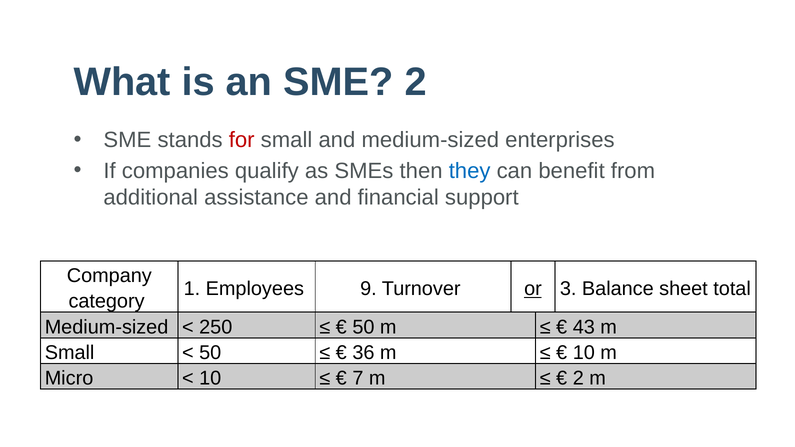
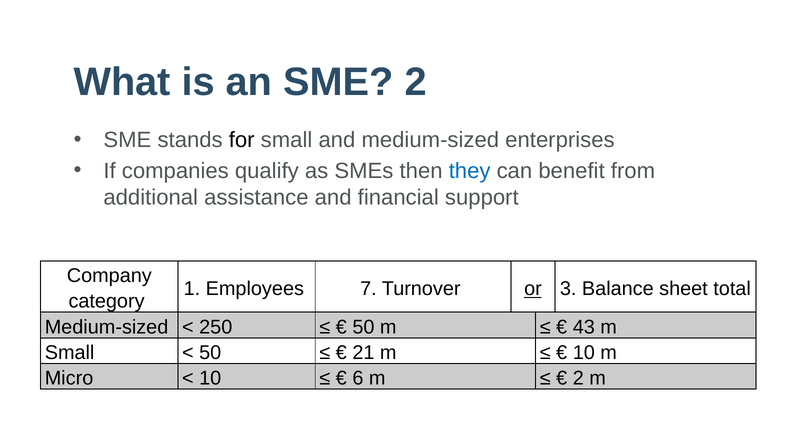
for colour: red -> black (242, 140)
9: 9 -> 7 (368, 289)
36: 36 -> 21 (363, 353)
7: 7 -> 6 (358, 378)
